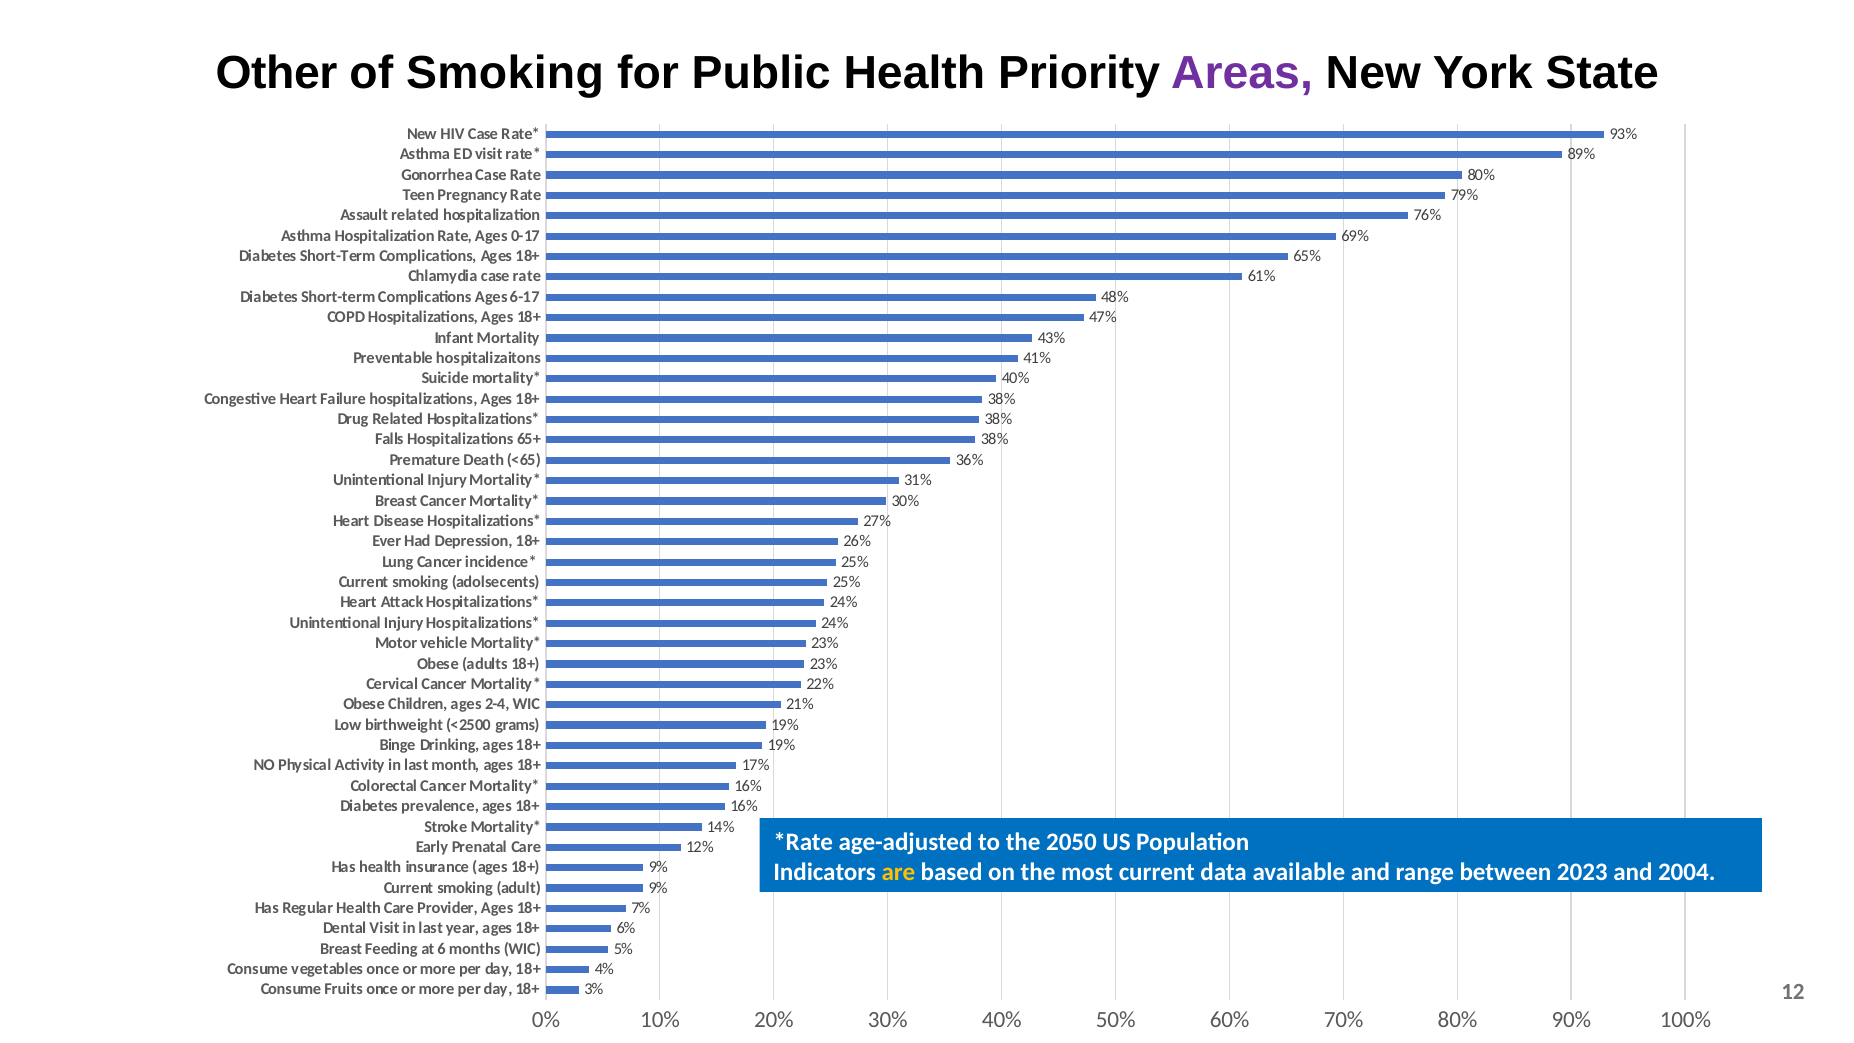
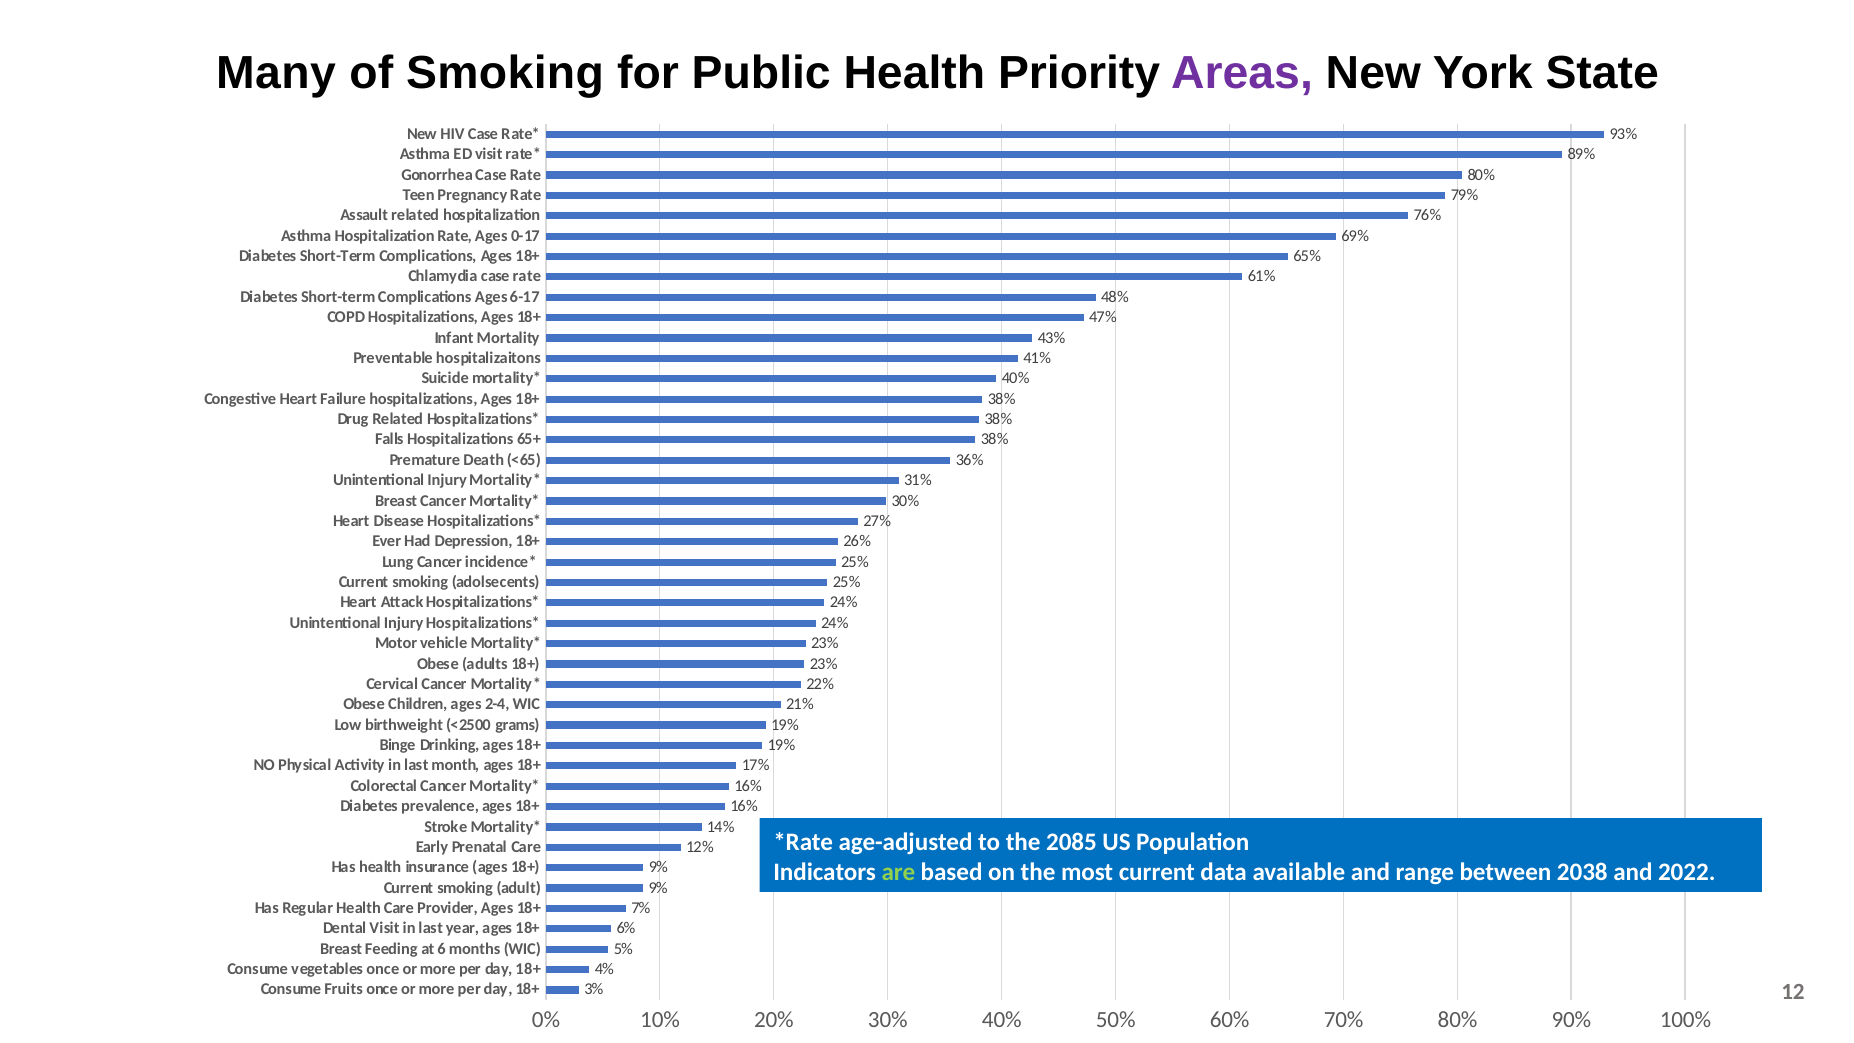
Other: Other -> Many (276, 73)
2050: 2050 -> 2085 (1071, 842)
are colour: yellow -> light green (898, 872)
2023: 2023 -> 2038 (1582, 872)
2004: 2004 -> 2022 (1687, 872)
